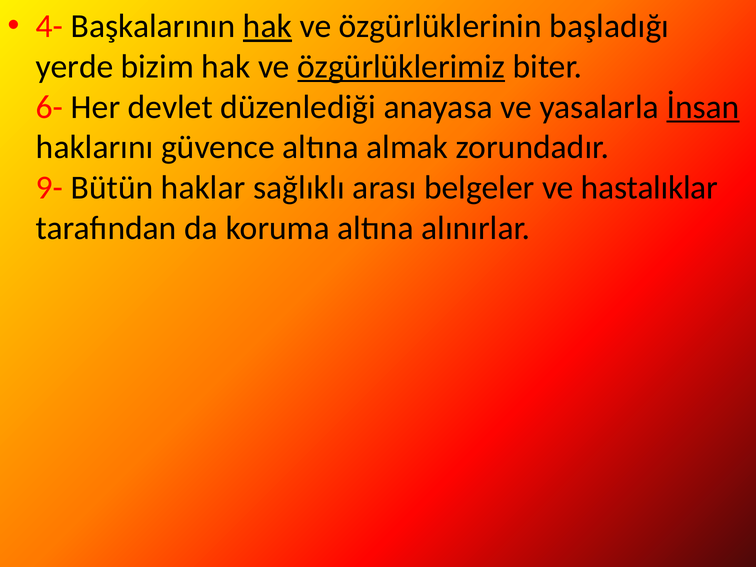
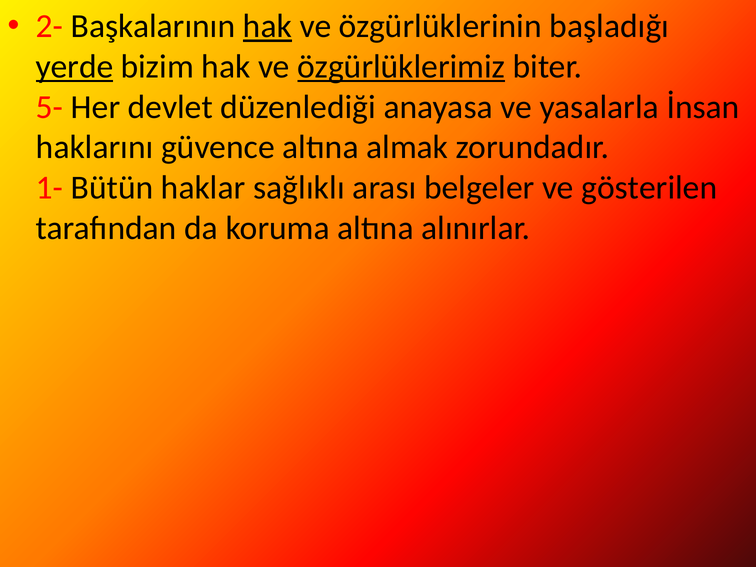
4-: 4- -> 2- (50, 26)
yerde underline: none -> present (75, 67)
6-: 6- -> 5- (50, 107)
İnsan underline: present -> none (703, 107)
9-: 9- -> 1- (50, 188)
hastalıklar: hastalıklar -> gösterilen (649, 188)
